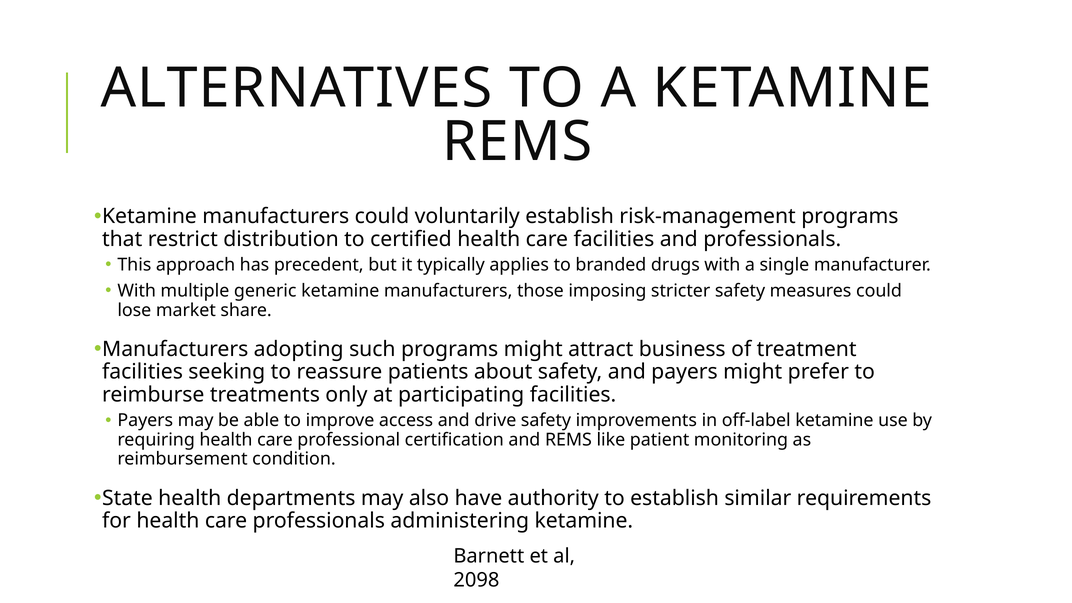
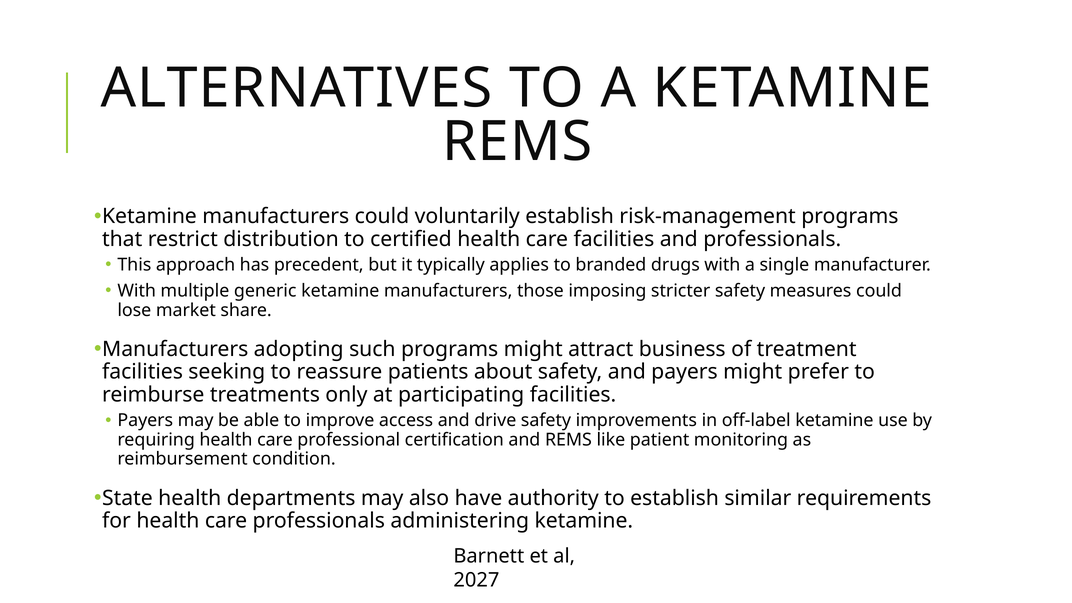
2098: 2098 -> 2027 (476, 580)
